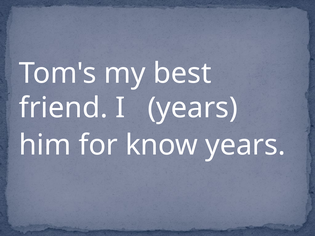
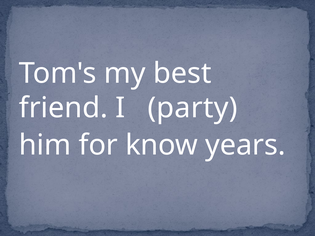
I years: years -> party (192, 108)
